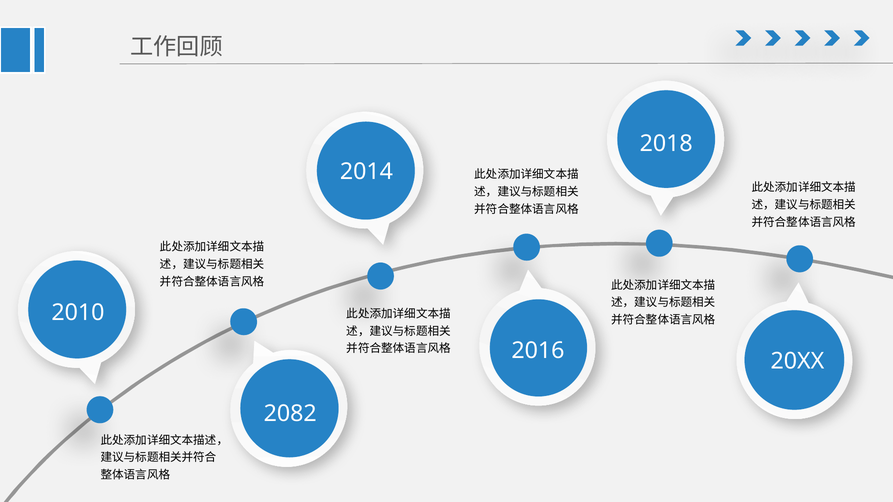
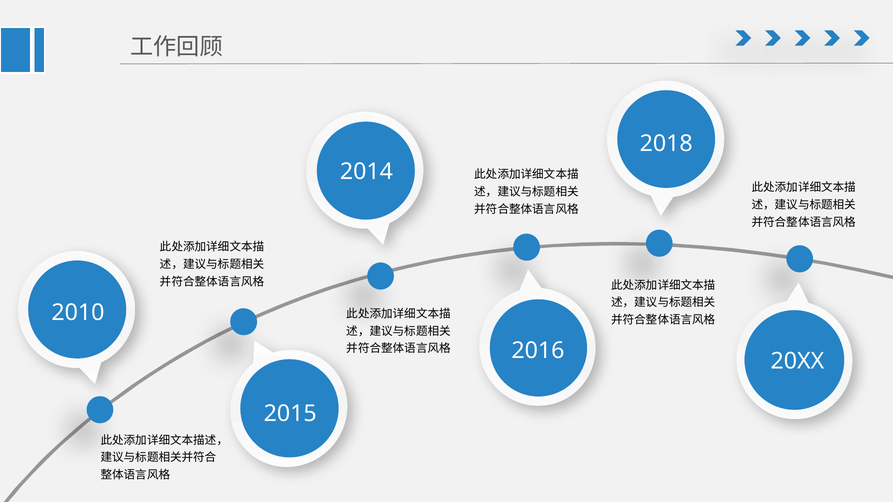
2082: 2082 -> 2015 (290, 414)
